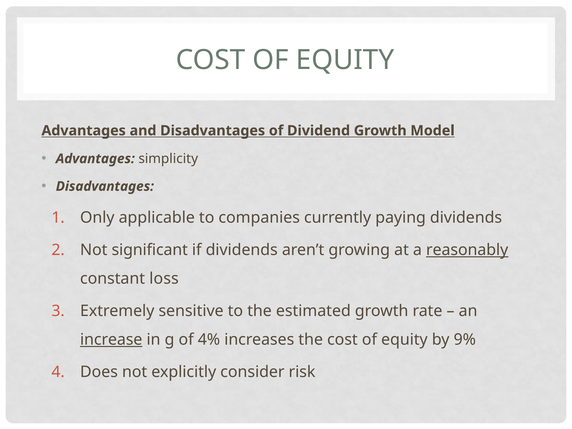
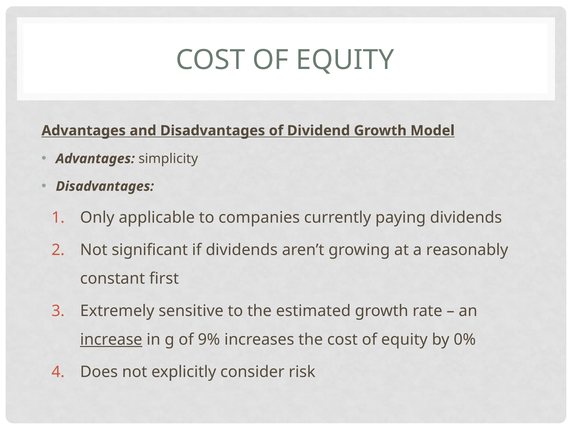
reasonably underline: present -> none (467, 250)
loss: loss -> first (164, 279)
4%: 4% -> 9% (209, 340)
9%: 9% -> 0% (465, 340)
